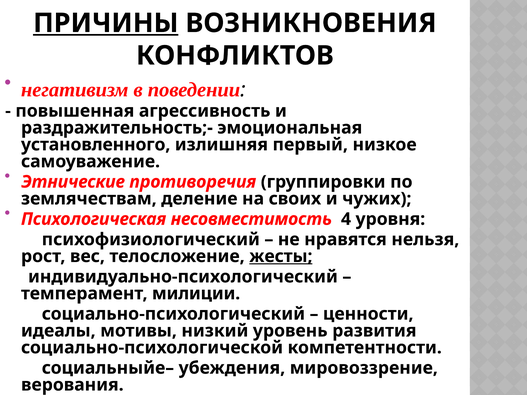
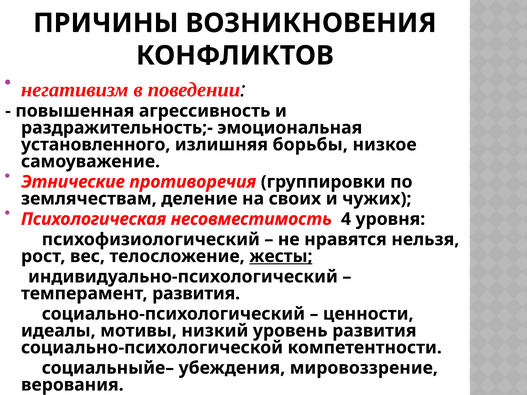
ПРИЧИНЫ underline: present -> none (106, 23)
первый: первый -> борьбы (310, 145)
темперамент милиции: милиции -> развития (196, 294)
